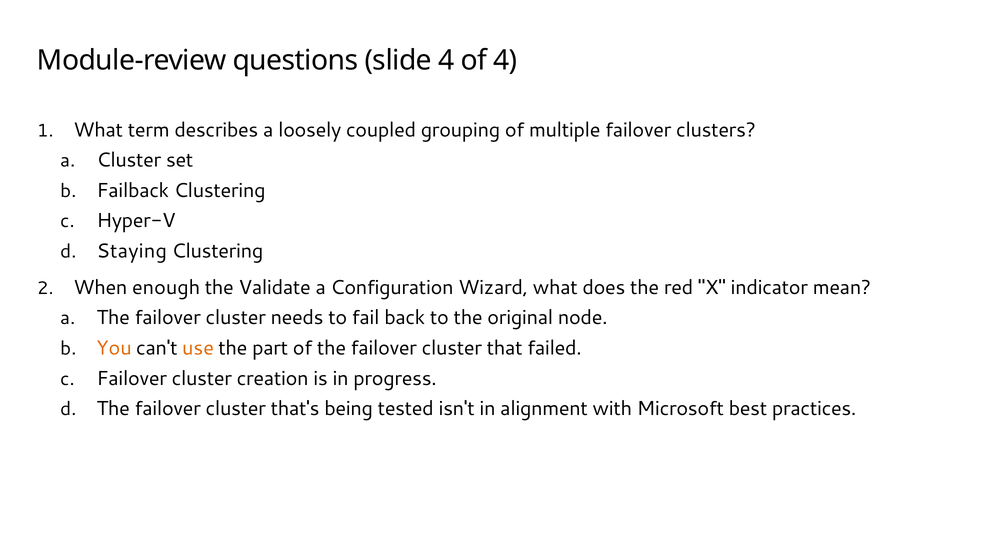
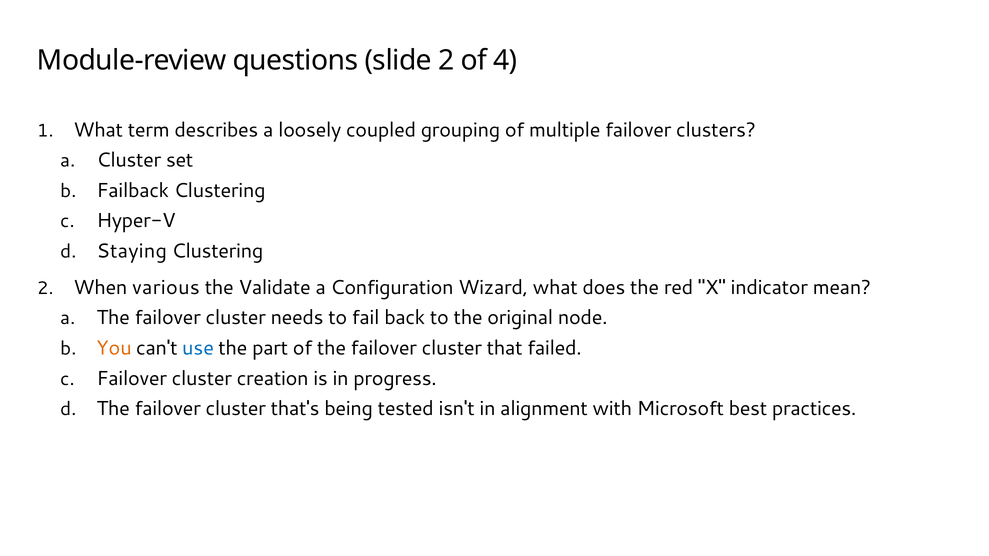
slide 4: 4 -> 2 (446, 60)
enough: enough -> various (166, 288)
use colour: orange -> blue (198, 348)
